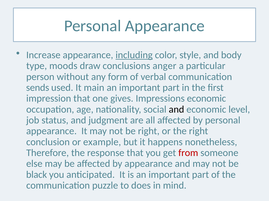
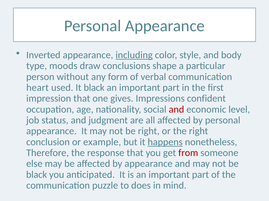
Increase: Increase -> Inverted (43, 55)
anger: anger -> shape (165, 66)
sends: sends -> heart (38, 88)
It main: main -> black (94, 88)
Impressions economic: economic -> confident (206, 99)
and colour: black -> red (176, 110)
happens underline: none -> present (165, 142)
